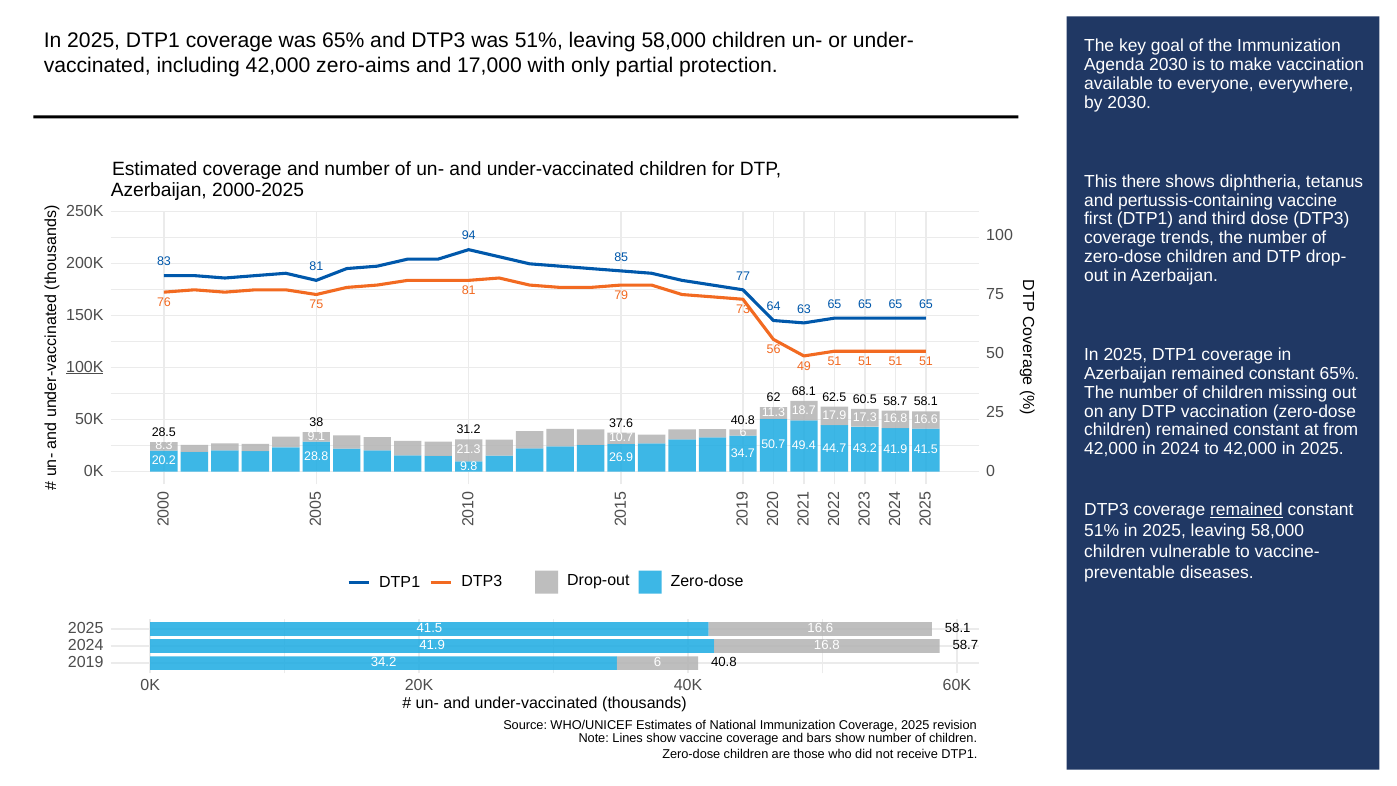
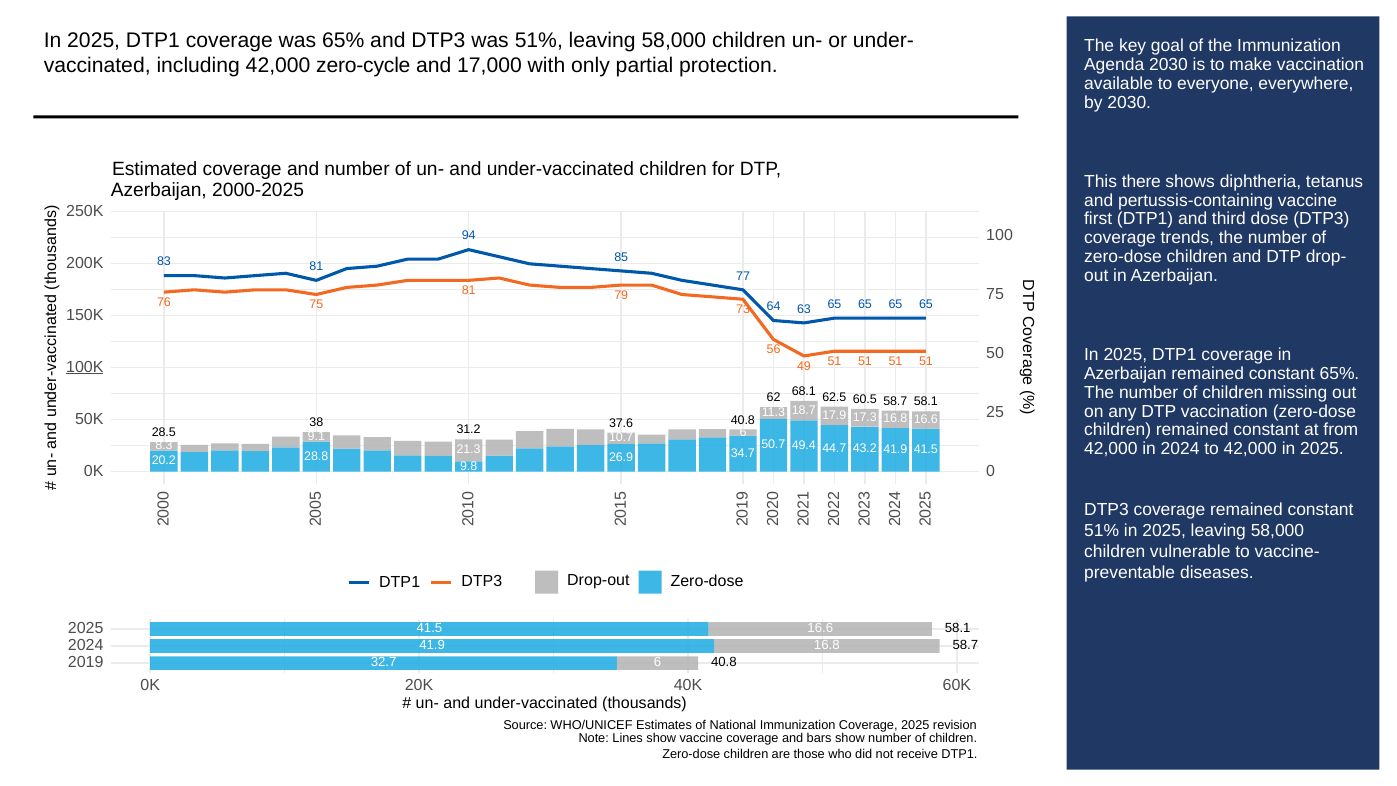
zero-aims: zero-aims -> zero-cycle (363, 66)
remained underline: present -> none (1246, 510)
34.2: 34.2 -> 32.7 (384, 662)
